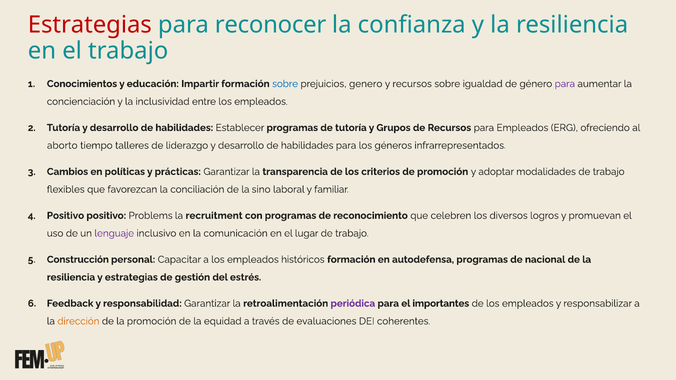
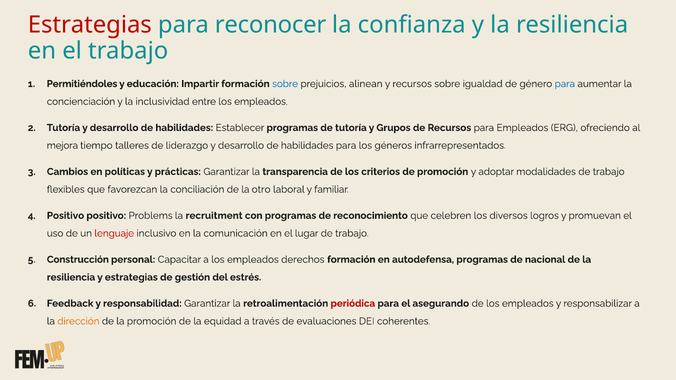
Conocimientos: Conocimientos -> Permitiéndoles (82, 84)
genero: genero -> alinean (366, 84)
para colour: purple -> blue (565, 84)
aborto: aborto -> mejora (62, 146)
sino: sino -> otro (261, 190)
lenguaje colour: purple -> red (114, 233)
históricos: históricos -> derechos (303, 260)
periódica colour: purple -> red (353, 304)
importantes: importantes -> asegurando (441, 304)
